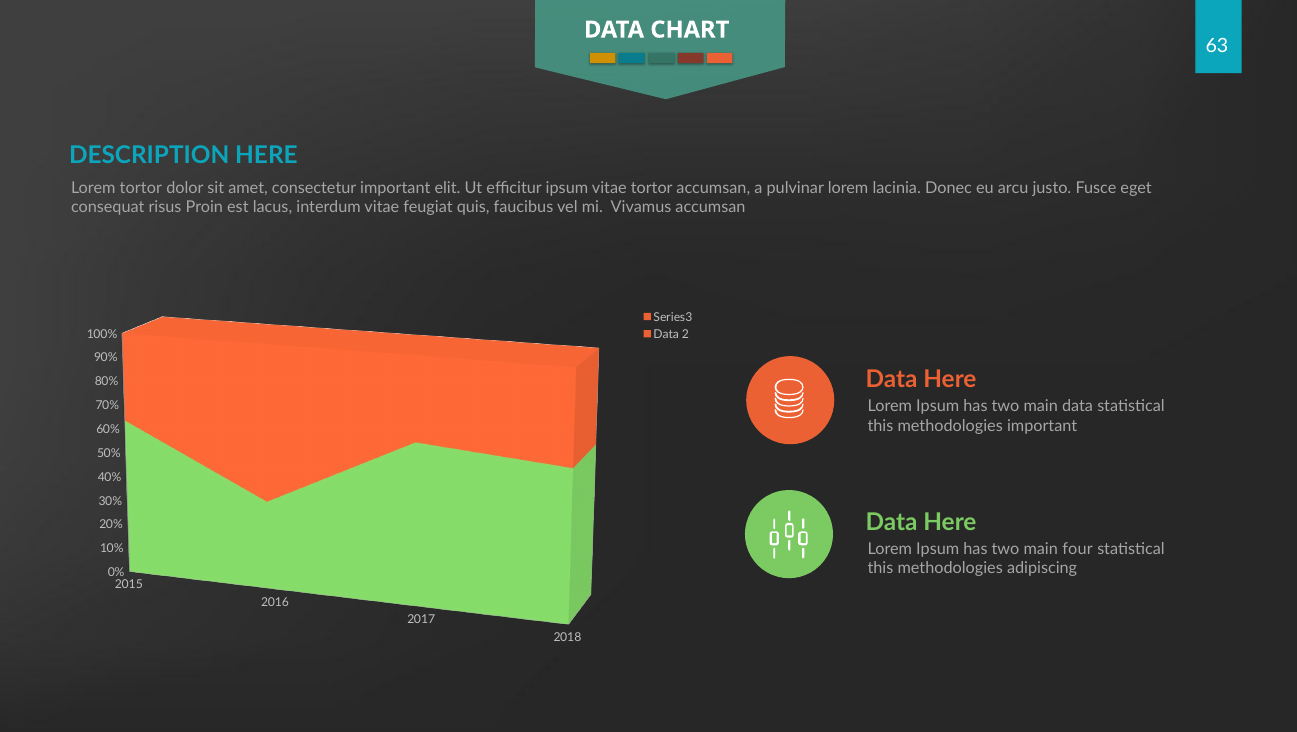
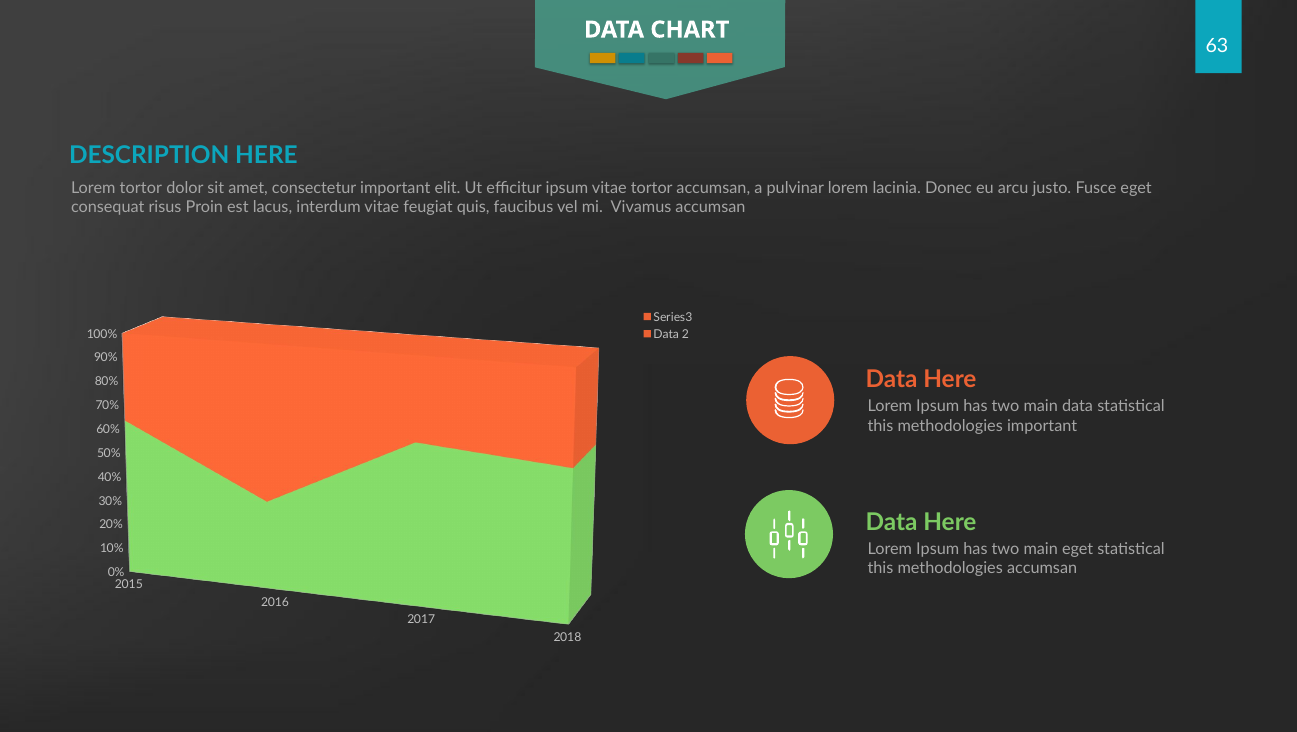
main four: four -> eget (1078, 548)
methodologies adipiscing: adipiscing -> accumsan (1042, 568)
